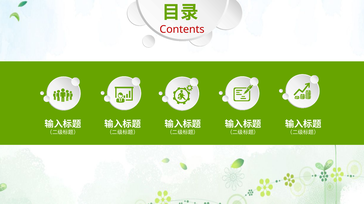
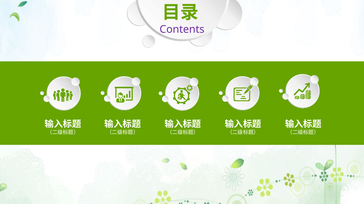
Contents colour: red -> purple (182, 29)
